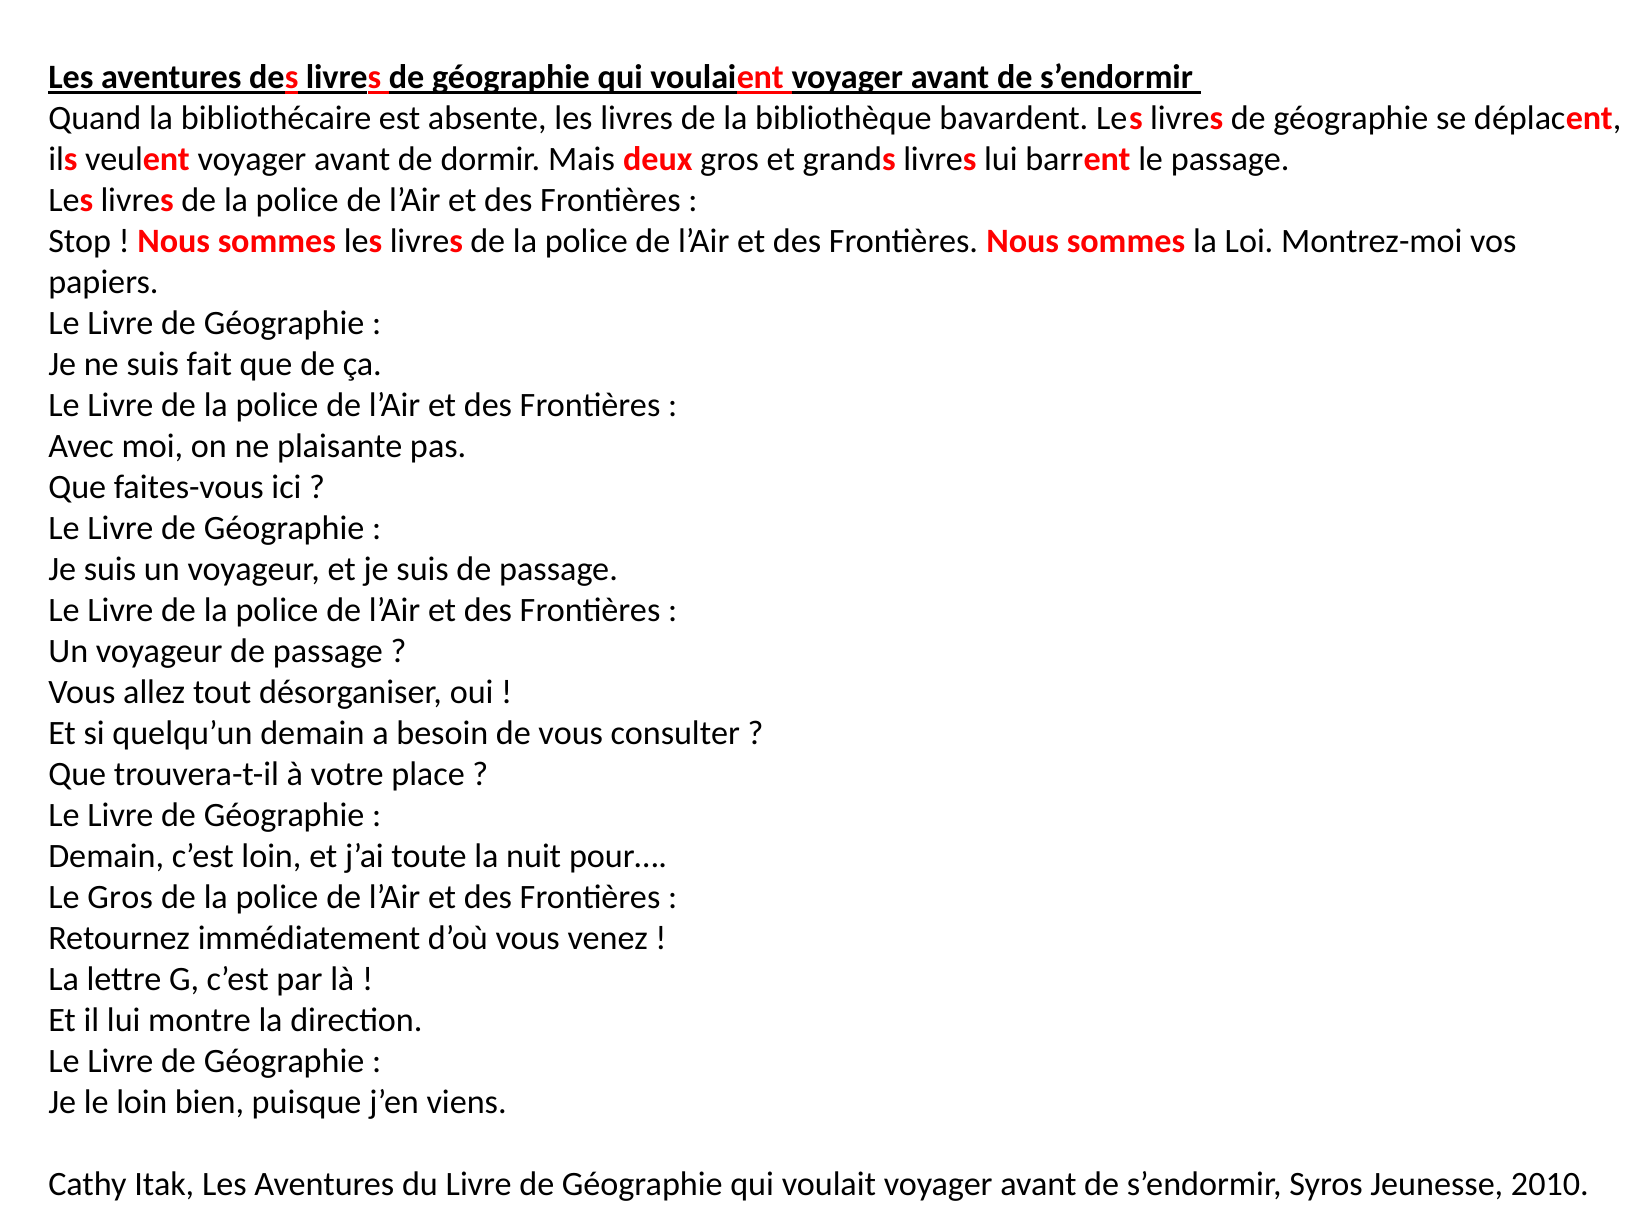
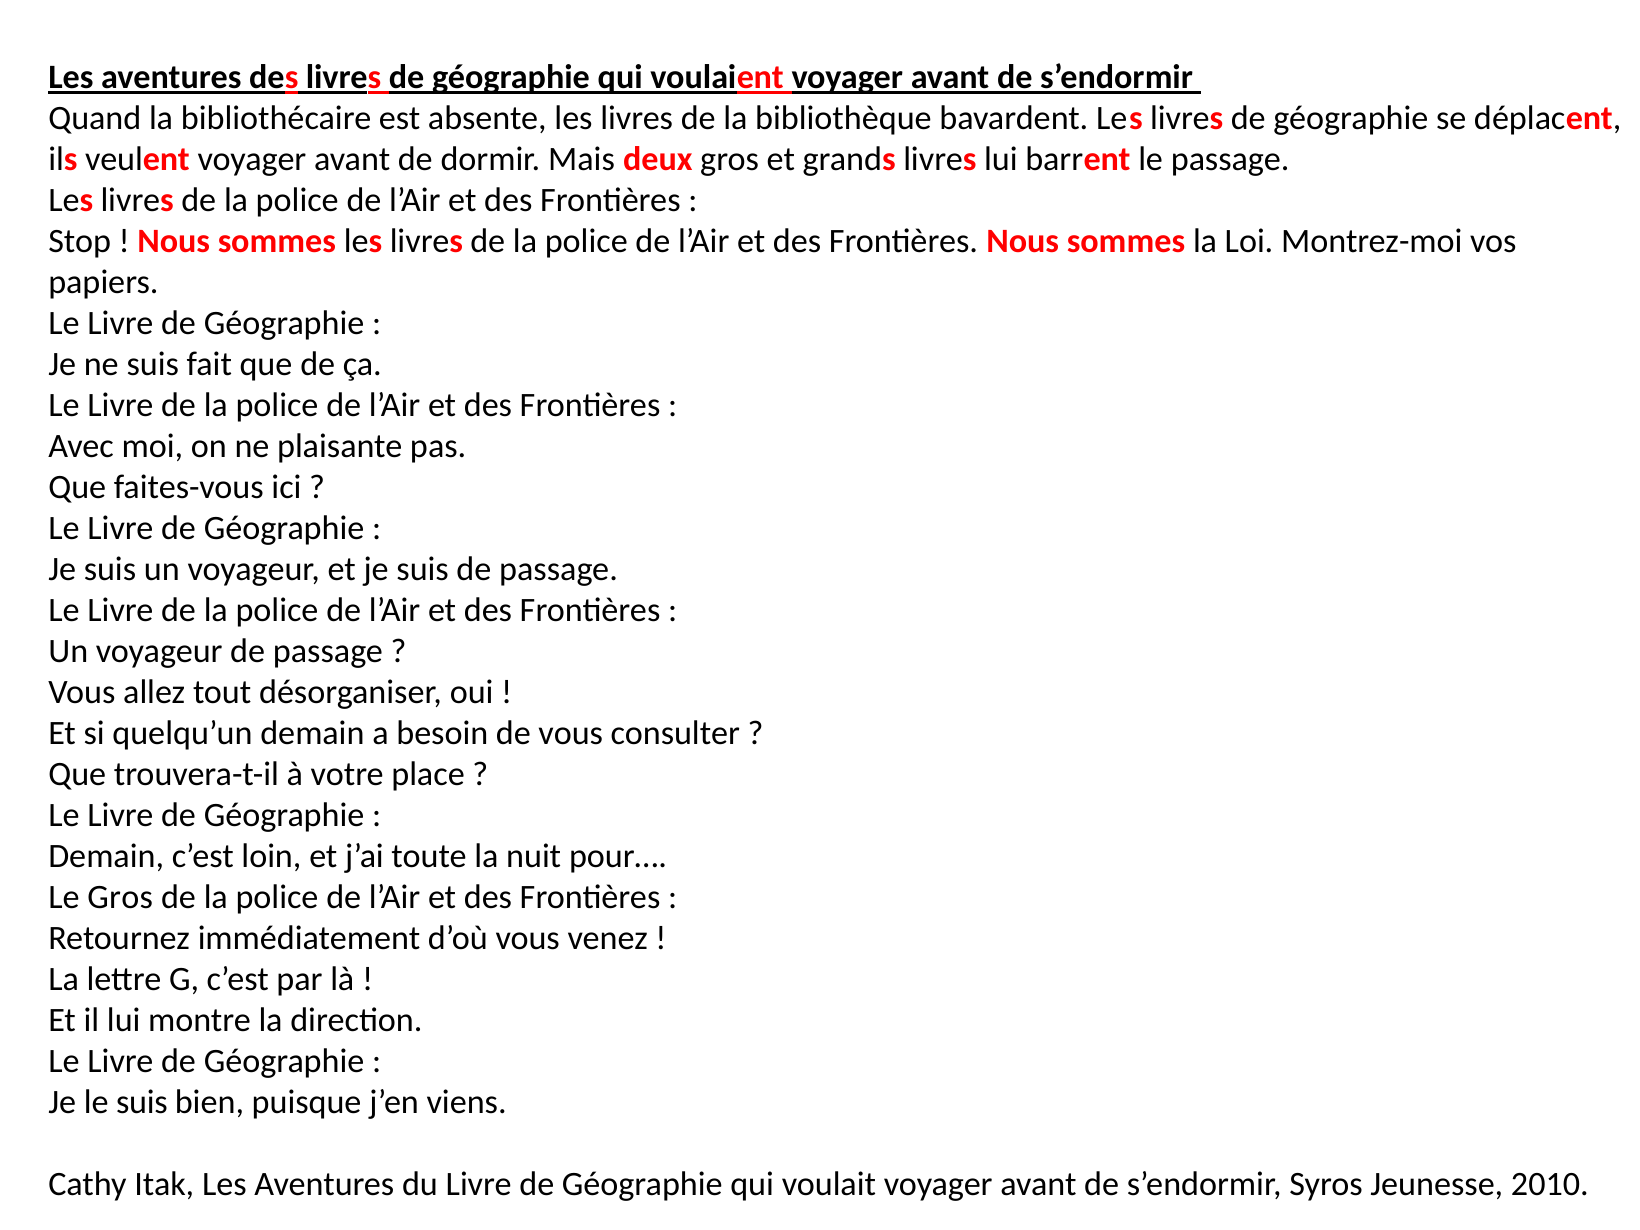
le loin: loin -> suis (142, 1103)
